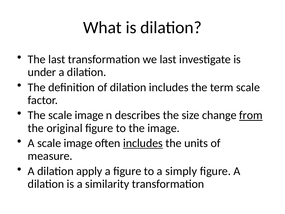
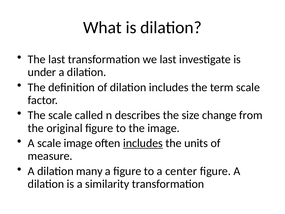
The scale image: image -> called (89, 115)
from underline: present -> none (251, 115)
apply: apply -> many (89, 171)
simply: simply -> center (181, 171)
